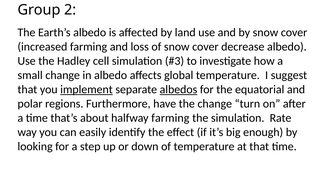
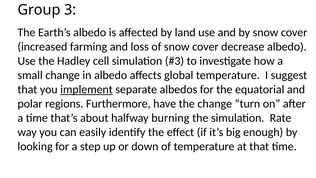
2: 2 -> 3 (70, 10)
albedos underline: present -> none (178, 89)
halfway farming: farming -> burning (170, 118)
